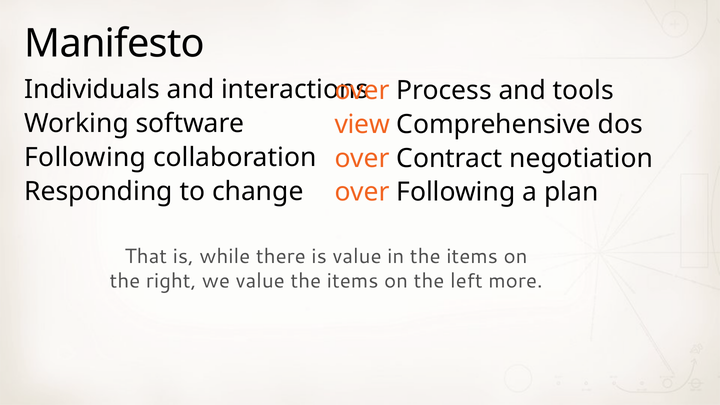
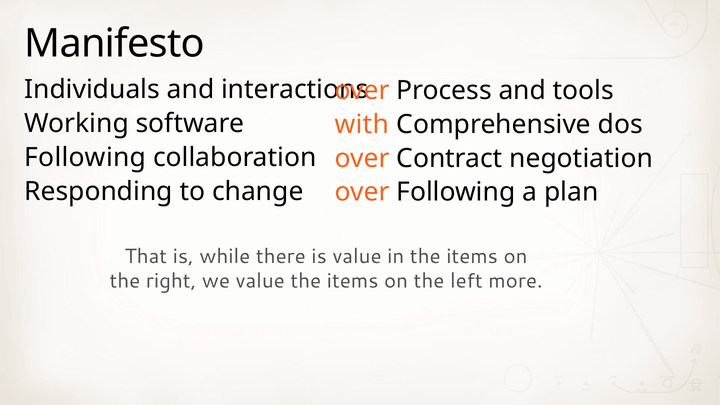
view: view -> with (362, 124)
